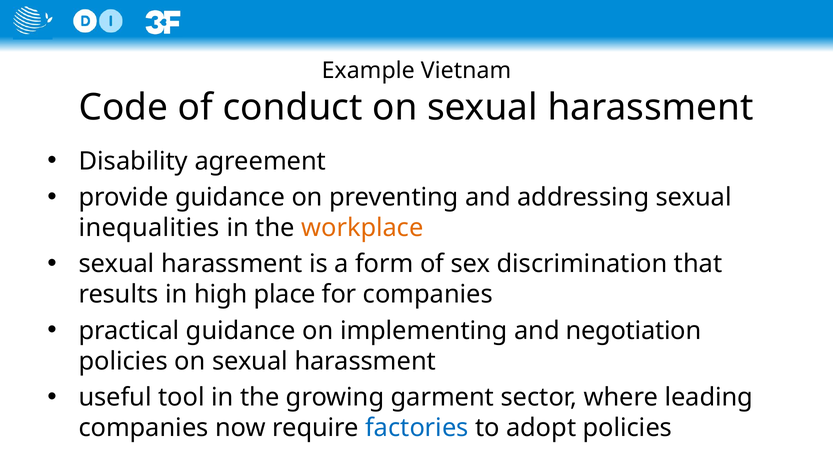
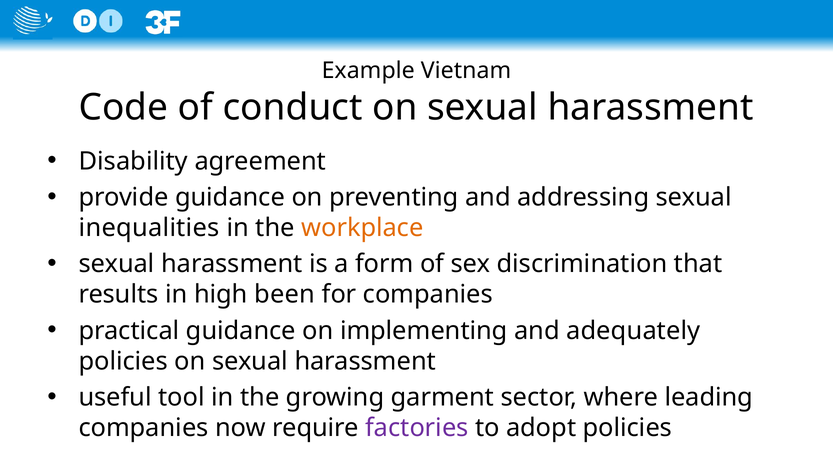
place: place -> been (285, 294)
negotiation: negotiation -> adequately (633, 330)
factories colour: blue -> purple (417, 427)
